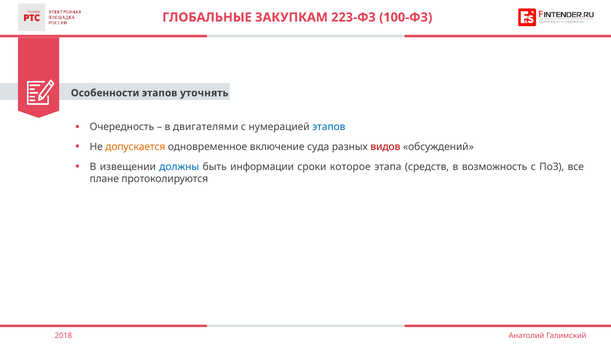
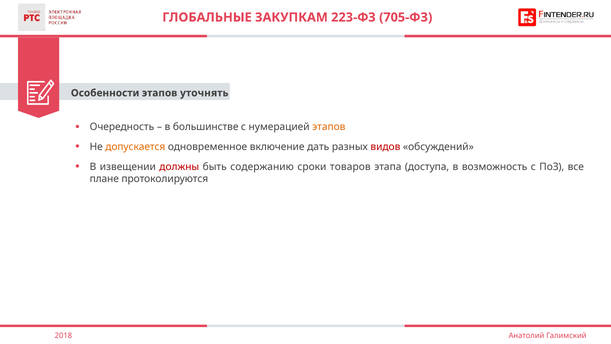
100-ФЗ: 100-ФЗ -> 705-ФЗ (406, 17)
двигателями: двигателями -> большинстве (206, 127)
этапов colour: blue -> orange (329, 127)
суда: суда -> дать (318, 147)
должны colour: blue -> red (179, 167)
информации: информации -> содержанию (262, 167)
которое: которое -> товаров (350, 167)
средств: средств -> доступа (427, 167)
